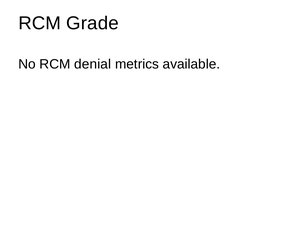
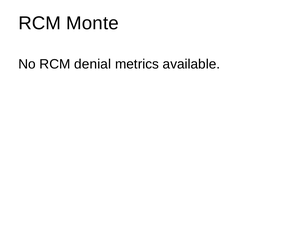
Grade: Grade -> Monte (92, 23)
